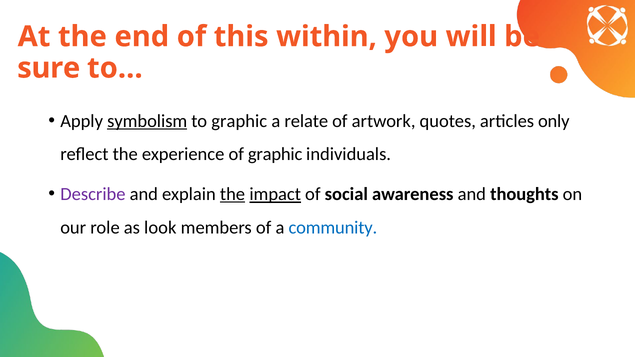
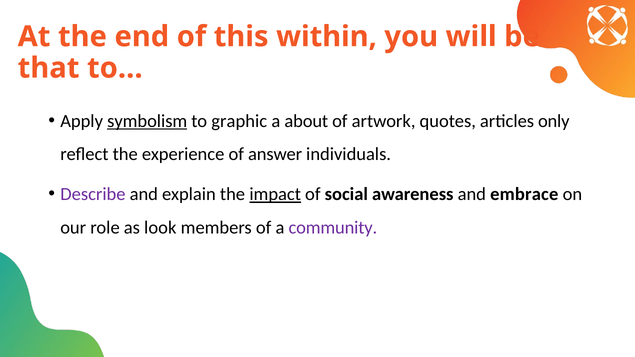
sure: sure -> that (49, 68)
relate: relate -> about (306, 121)
of graphic: graphic -> answer (275, 154)
the underline: present -> none (233, 194)
thoughts: thoughts -> embrace (524, 194)
community colour: blue -> purple (333, 228)
